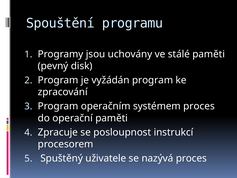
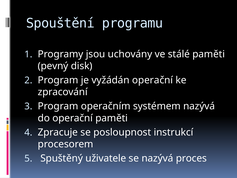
vyžádán program: program -> operační (153, 80)
systémem proces: proces -> nazývá (199, 106)
